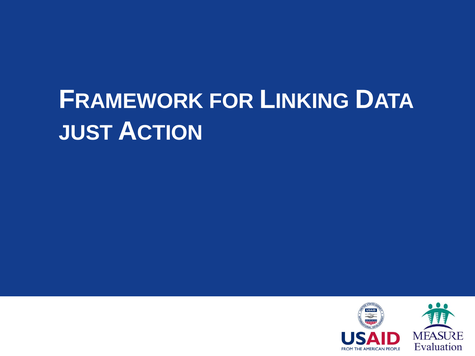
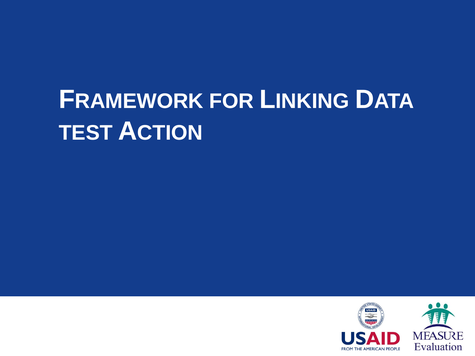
JUST: JUST -> TEST (86, 133)
